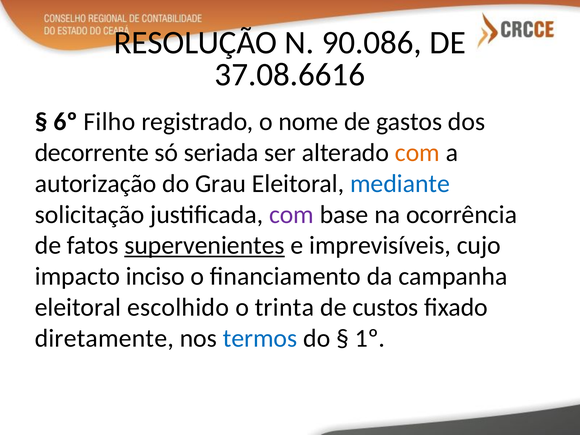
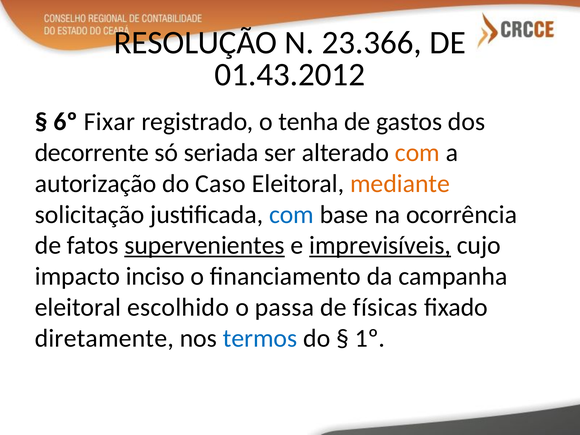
90.086: 90.086 -> 23.366 (372, 43)
37.08.6616: 37.08.6616 -> 01.43.2012 (290, 74)
Filho: Filho -> Fixar (109, 122)
nome: nome -> tenha (309, 122)
Grau: Grau -> Caso (220, 184)
mediante colour: blue -> orange (400, 184)
com colour: purple -> blue (291, 214)
imprevisíveis underline: none -> present (380, 245)
trinta: trinta -> passa (284, 307)
custos: custos -> físicas (385, 307)
